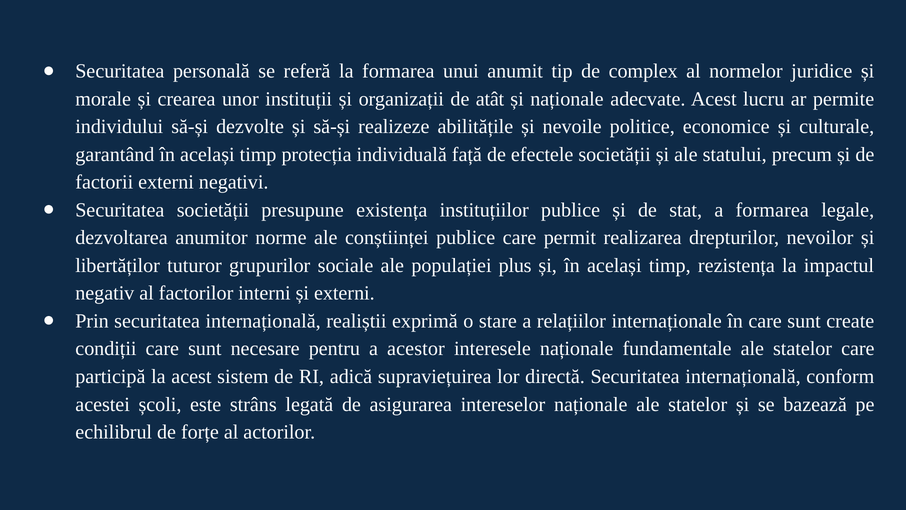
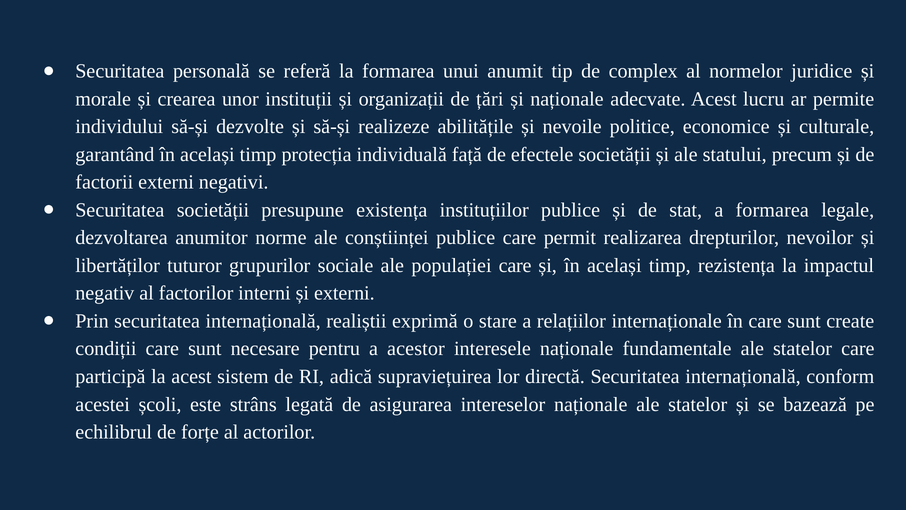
atât: atât -> țări (490, 99)
populației plus: plus -> care (515, 265)
